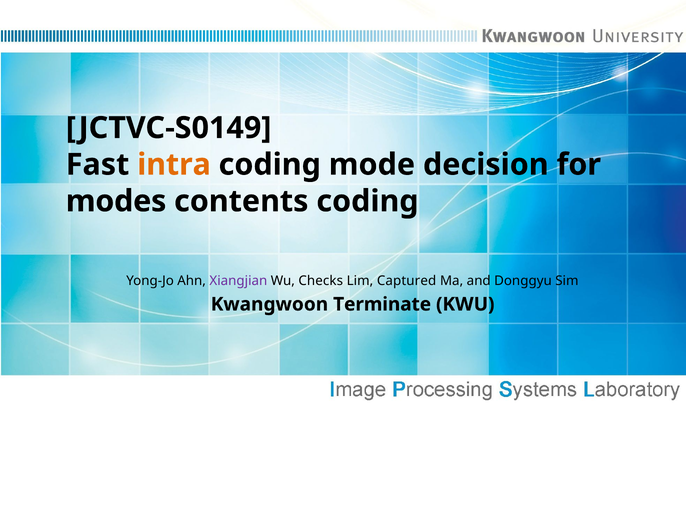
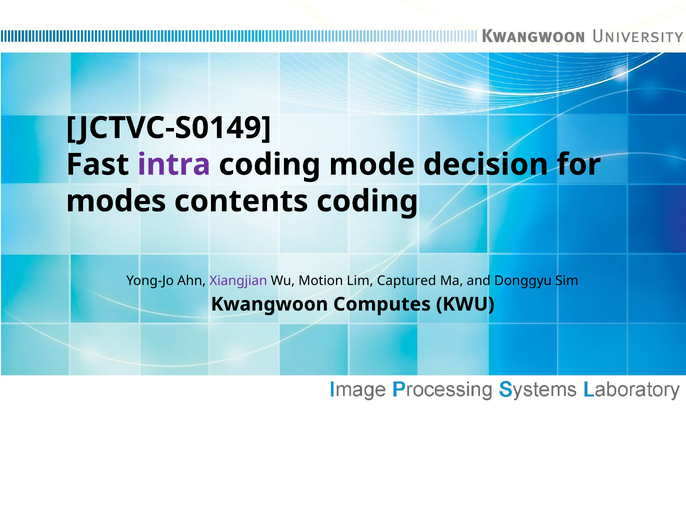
intra colour: orange -> purple (174, 164)
Checks: Checks -> Motion (321, 280)
Terminate: Terminate -> Computes (382, 304)
